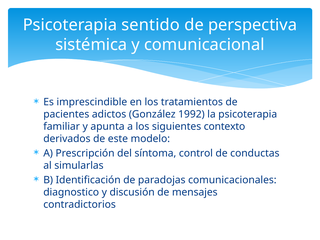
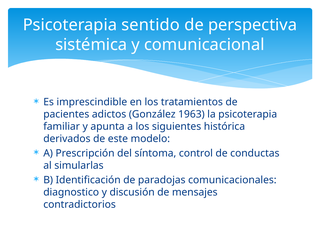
1992: 1992 -> 1963 (191, 114)
contexto: contexto -> histórica (224, 127)
